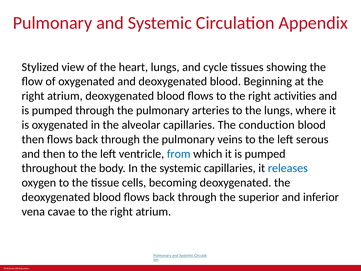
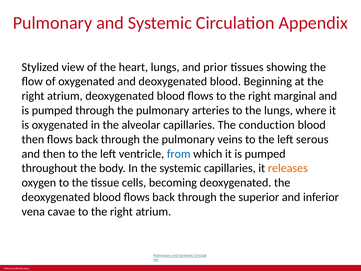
cycle: cycle -> prior (215, 67)
activities: activities -> marginal (295, 96)
releases colour: blue -> orange (288, 168)
